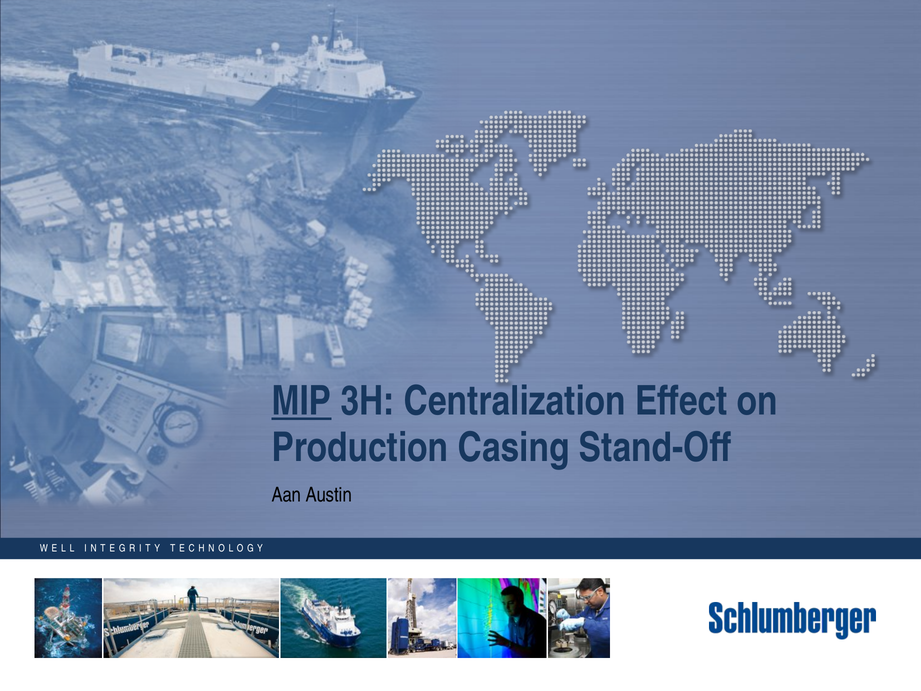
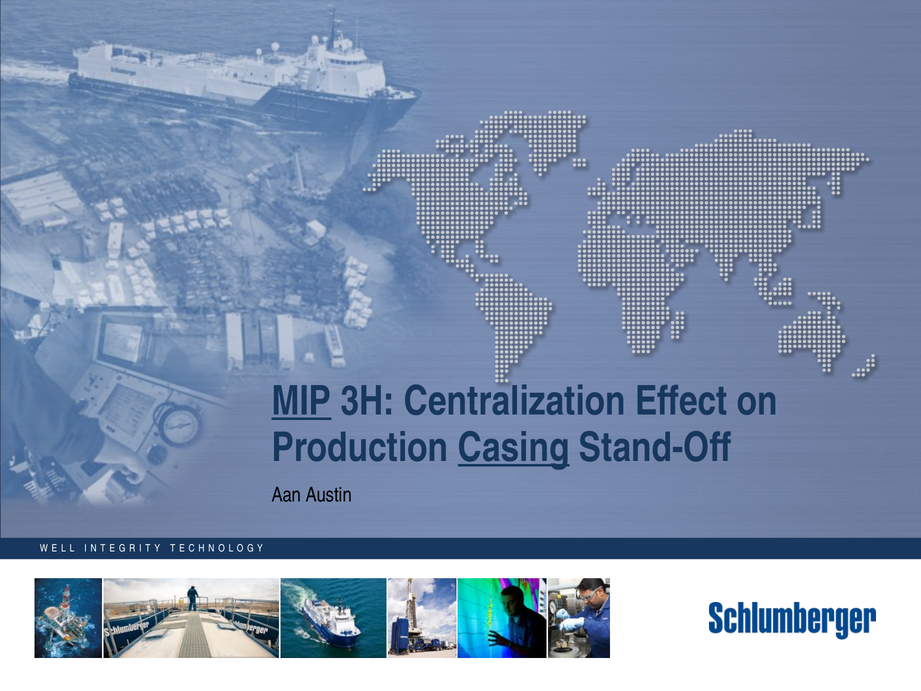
Casing underline: none -> present (514, 448)
